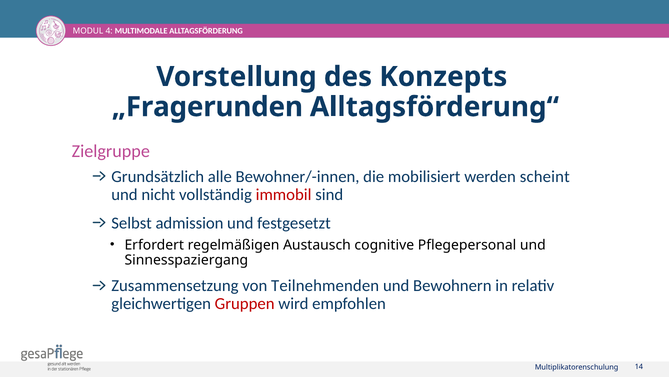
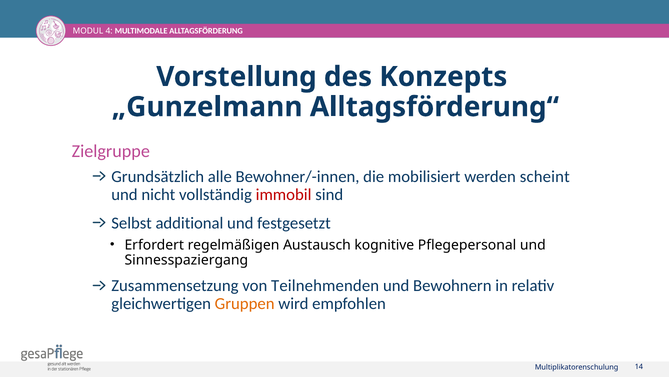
„Fragerunden: „Fragerunden -> „Gunzelmann (207, 107)
admission: admission -> additional (189, 223)
cognitive: cognitive -> kognitive (384, 245)
Gruppen colour: red -> orange (245, 303)
